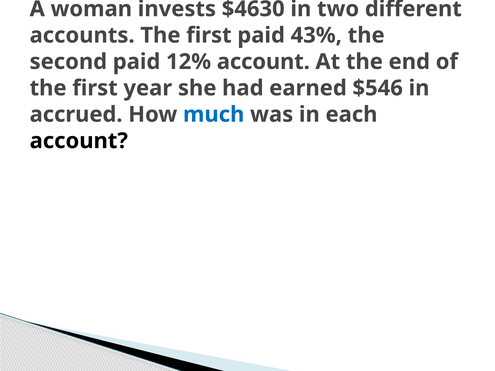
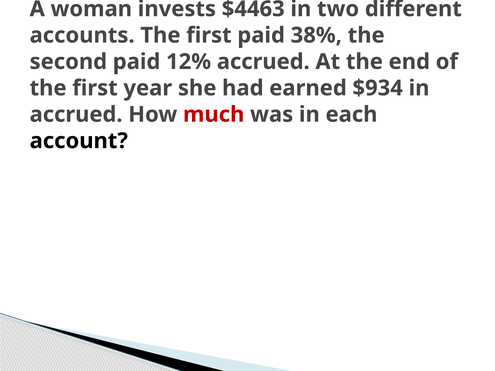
$4630: $4630 -> $4463 (253, 9)
43%: 43% -> 38% (316, 35)
12% account: account -> accrued (263, 62)
$546: $546 -> $934 (378, 88)
much colour: blue -> red (214, 115)
